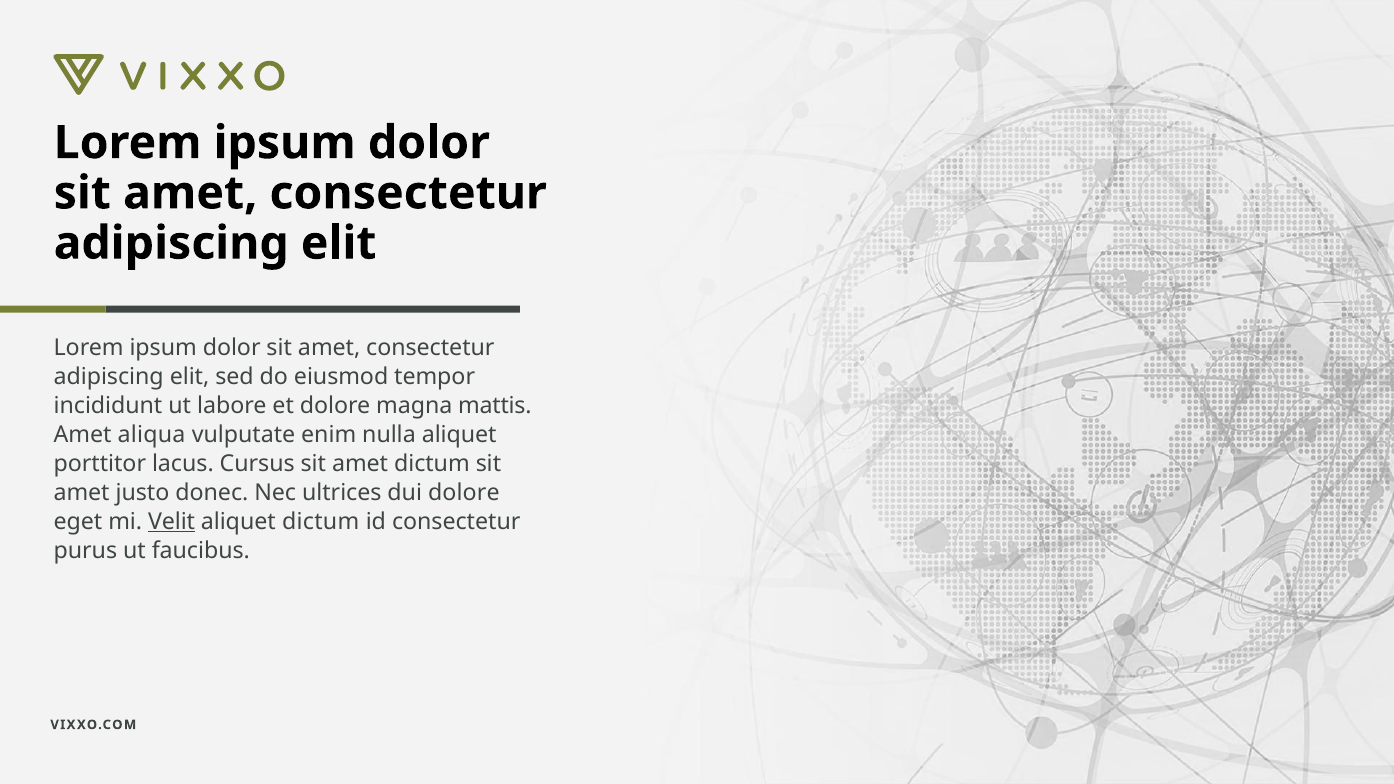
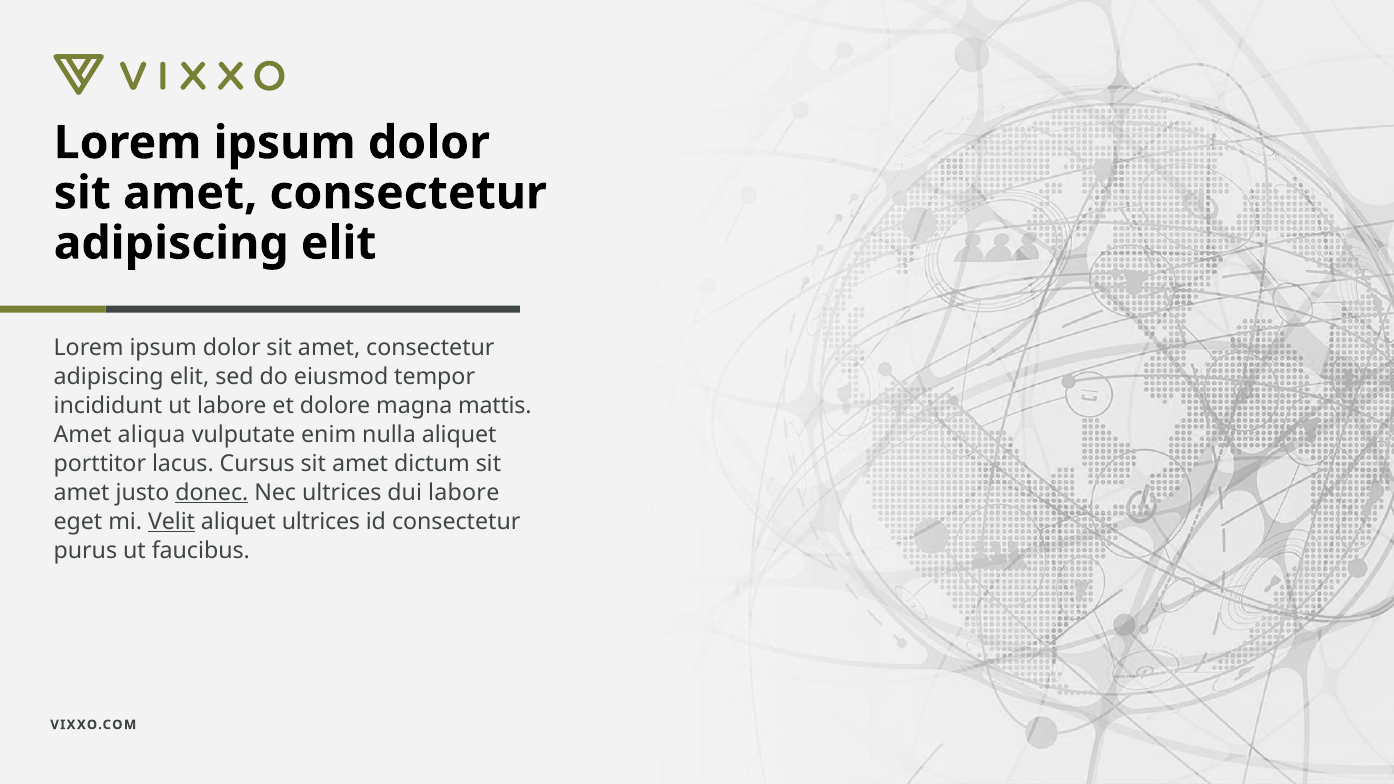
donec underline: none -> present (212, 493)
dui dolore: dolore -> labore (464, 493)
aliquet dictum: dictum -> ultrices (321, 522)
